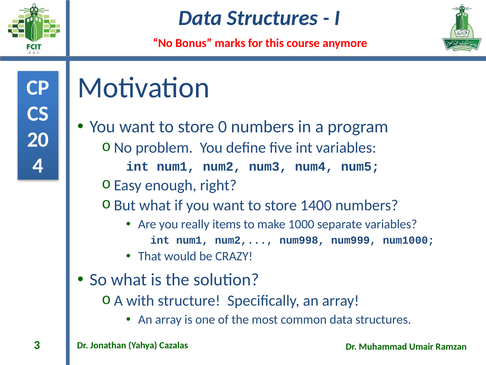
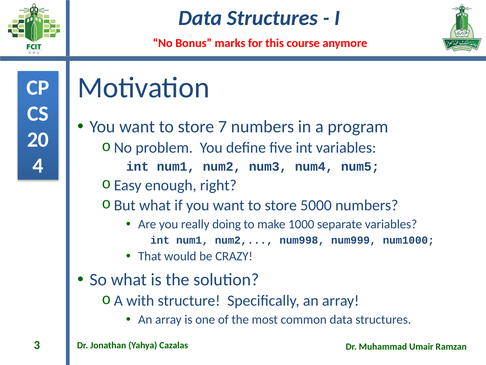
0: 0 -> 7 (222, 126)
1400: 1400 -> 5000 (316, 205)
items: items -> doing (227, 224)
